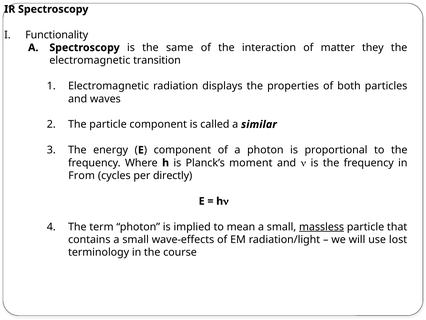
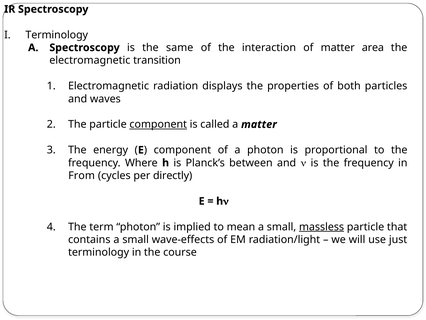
Functionality: Functionality -> Terminology (57, 35)
they: they -> area (373, 48)
component underline: none -> present (158, 124)
a similar: similar -> matter (259, 124)
moment: moment -> between (251, 163)
lost: lost -> just (398, 239)
